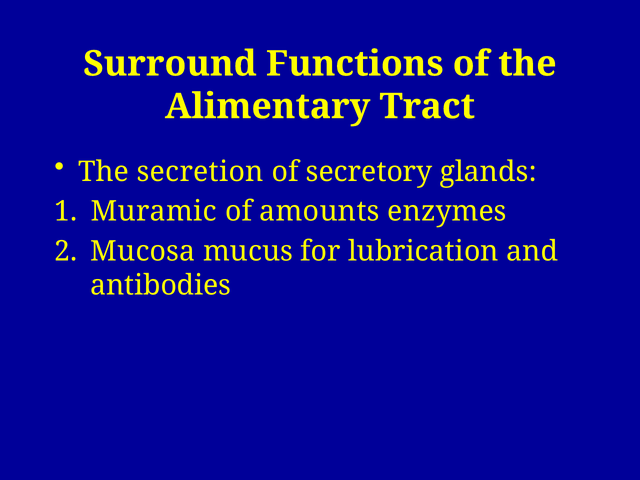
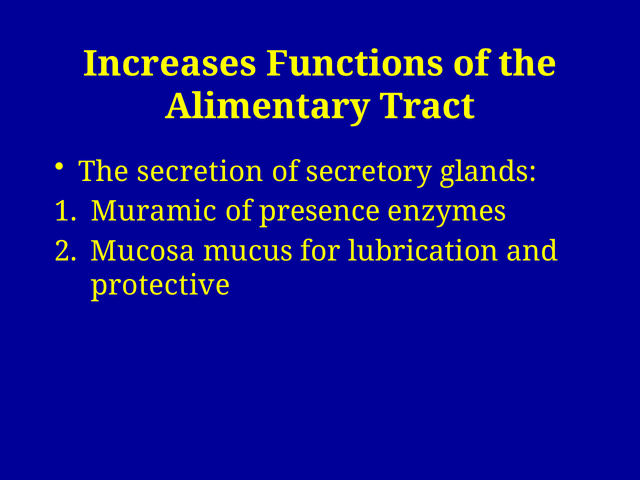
Surround: Surround -> Increases (170, 64)
amounts: amounts -> presence (320, 211)
antibodies: antibodies -> protective (160, 285)
